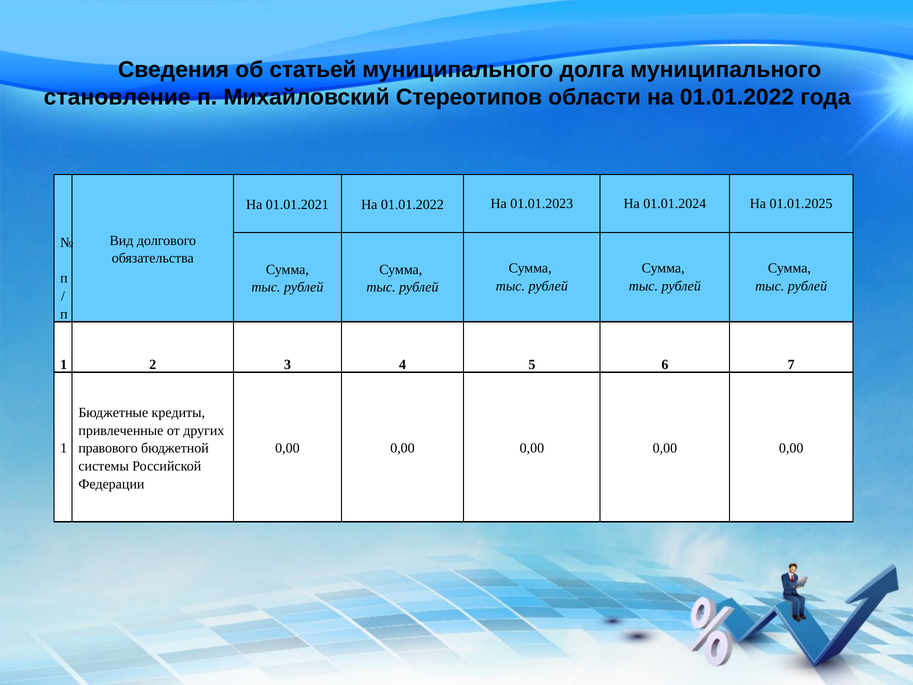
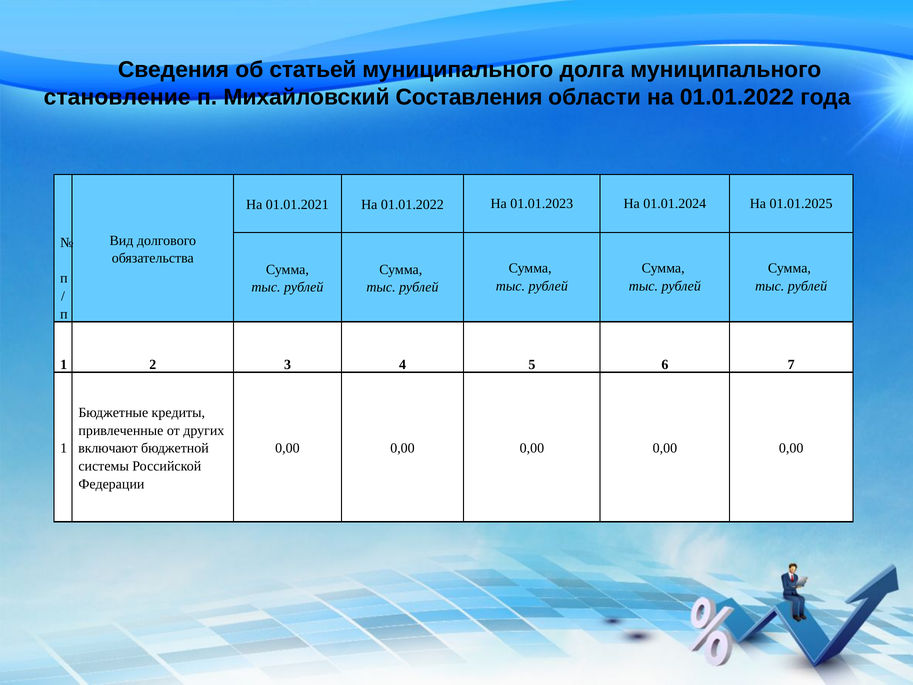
Стереотипов: Стереотипов -> Составления (469, 97)
правового: правового -> включают (108, 448)
